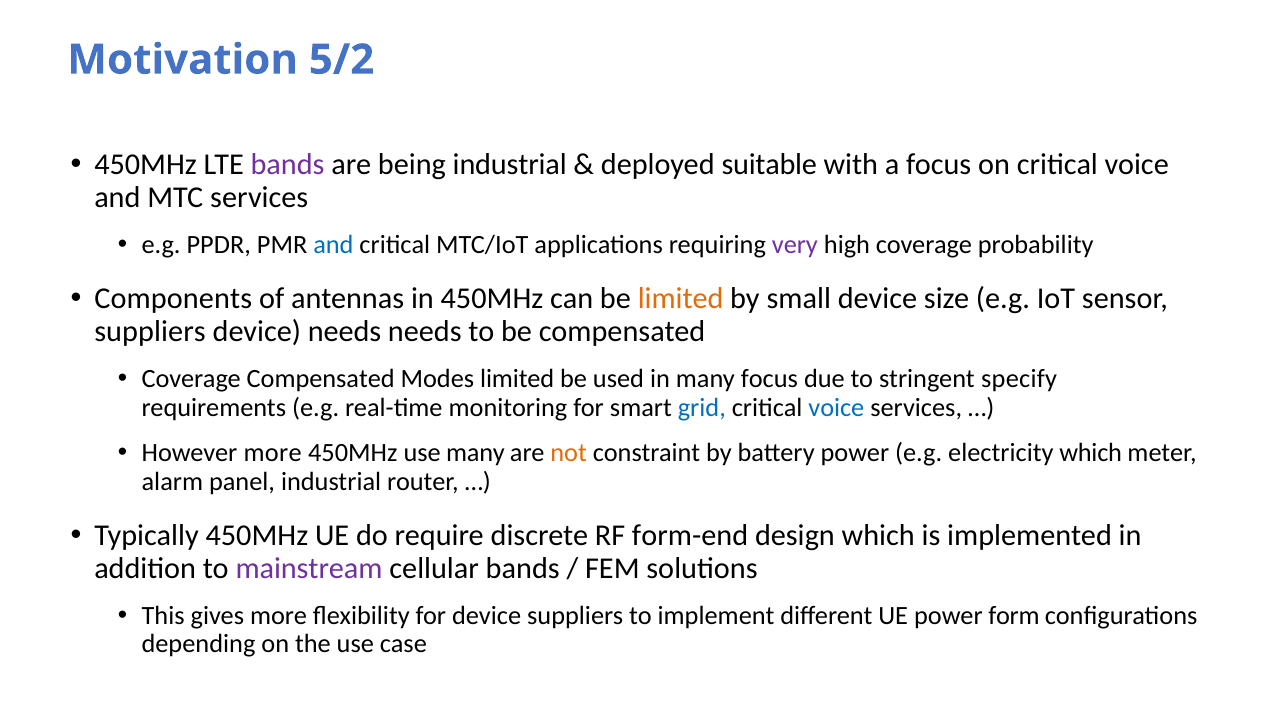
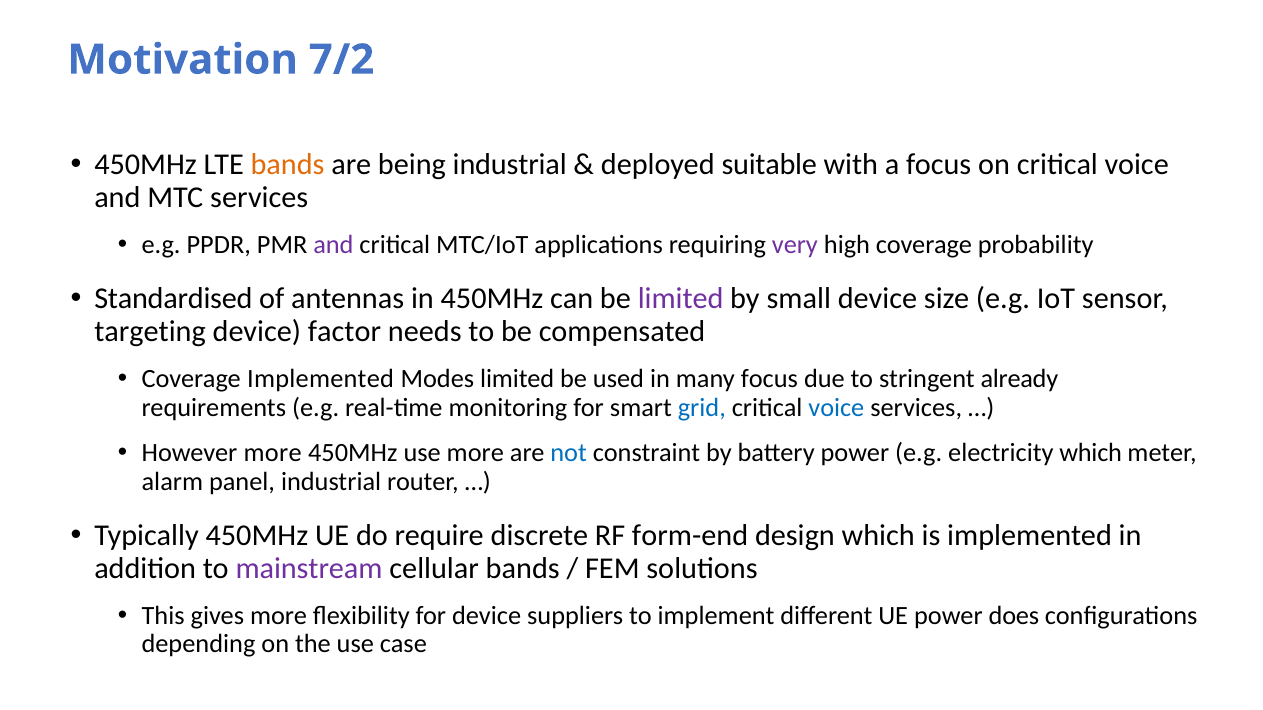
5/2: 5/2 -> 7/2 (342, 60)
bands colour: purple -> orange (288, 165)
and colour: blue -> purple (333, 245)
Components: Components -> Standardised (173, 299)
limited colour: orange -> purple (681, 299)
suppliers: suppliers -> targeting (150, 332)
device needs: needs -> factor (344, 332)
Coverage Compensated: Compensated -> Implemented (321, 379)
specify: specify -> already (1019, 379)
use many: many -> more (475, 453)
not colour: orange -> blue (569, 453)
form: form -> does (1014, 616)
